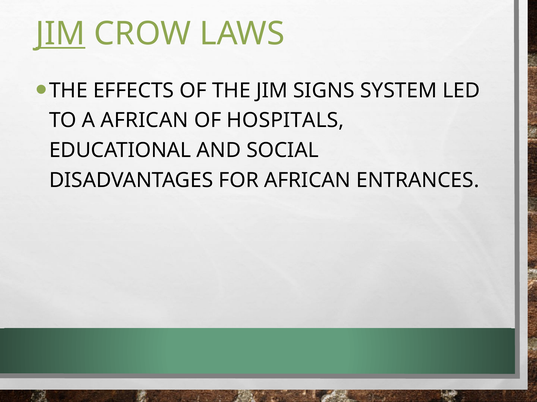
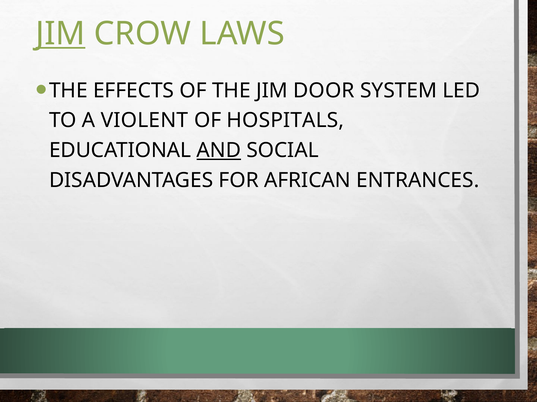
SIGNS: SIGNS -> DOOR (324, 91)
A AFRICAN: AFRICAN -> VIOLENT (145, 121)
AND underline: none -> present (219, 151)
